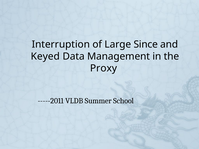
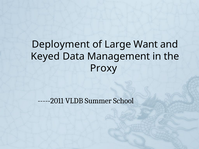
Interruption: Interruption -> Deployment (61, 44)
Since: Since -> Want (146, 44)
